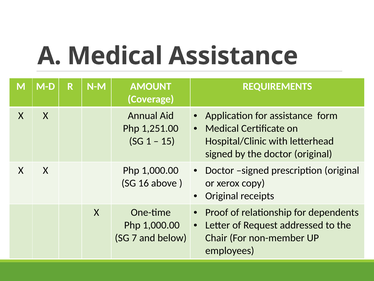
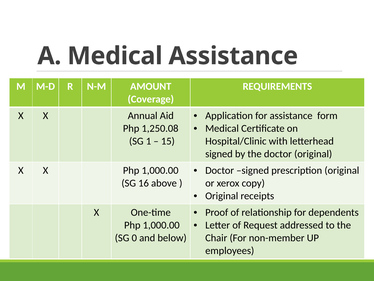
1,251.00: 1,251.00 -> 1,250.08 (160, 128)
7: 7 -> 0 (134, 237)
